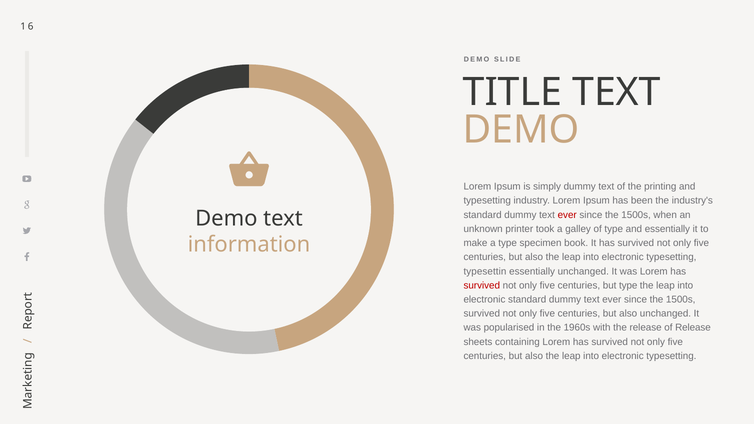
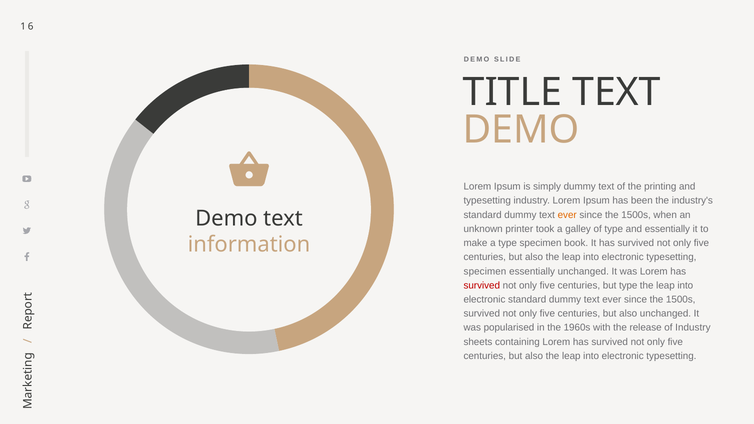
ever colour: red -> orange (567, 215)
typesettin: typesettin -> specimen (485, 271)
of Release: Release -> Industry (693, 328)
